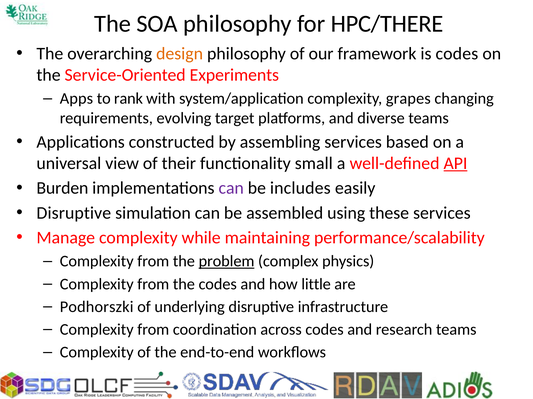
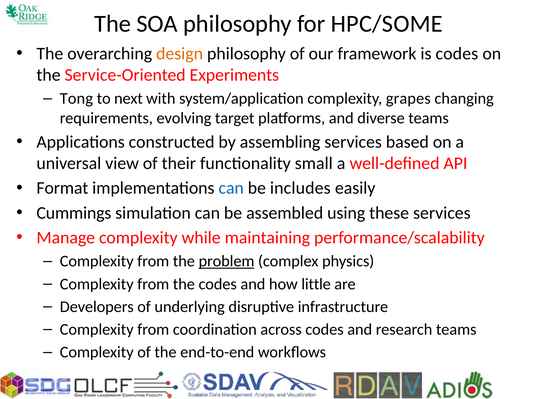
HPC/THERE: HPC/THERE -> HPC/SOME (387, 24)
Apps: Apps -> Tong (76, 99)
rank: rank -> next (128, 99)
API underline: present -> none (455, 164)
Burden: Burden -> Format (62, 188)
can colour: purple -> blue (231, 188)
Disruptive: Disruptive -> Cummings (74, 213)
Podhorszki: Podhorszki -> Developers (97, 307)
